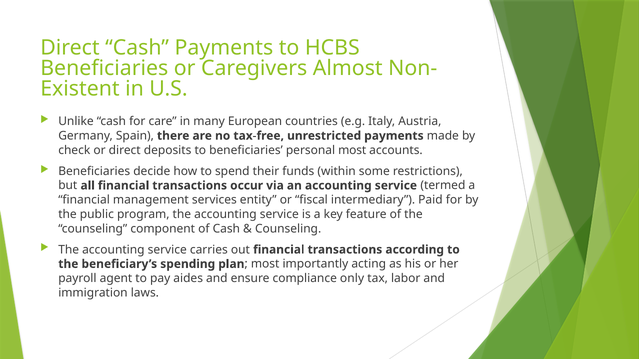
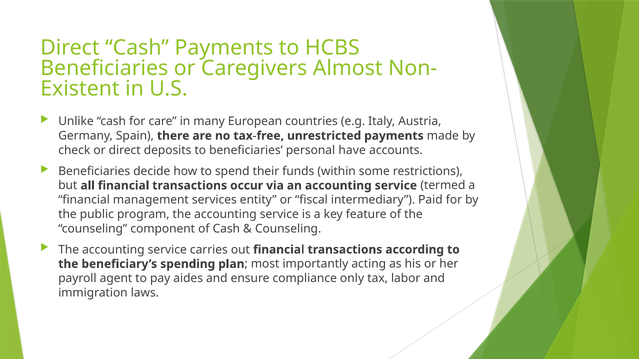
personal most: most -> have (352, 150)
